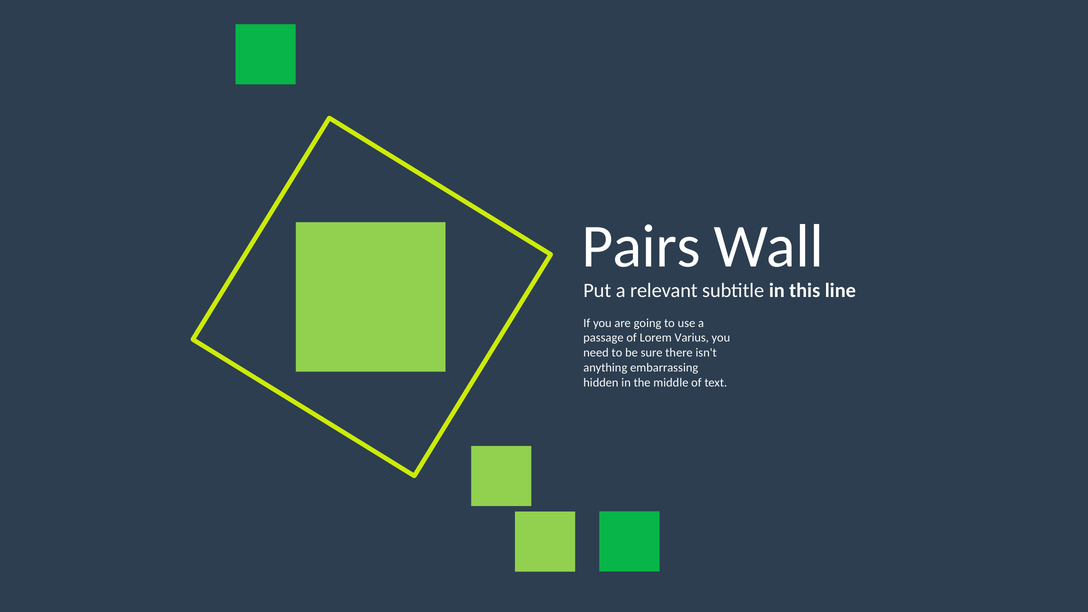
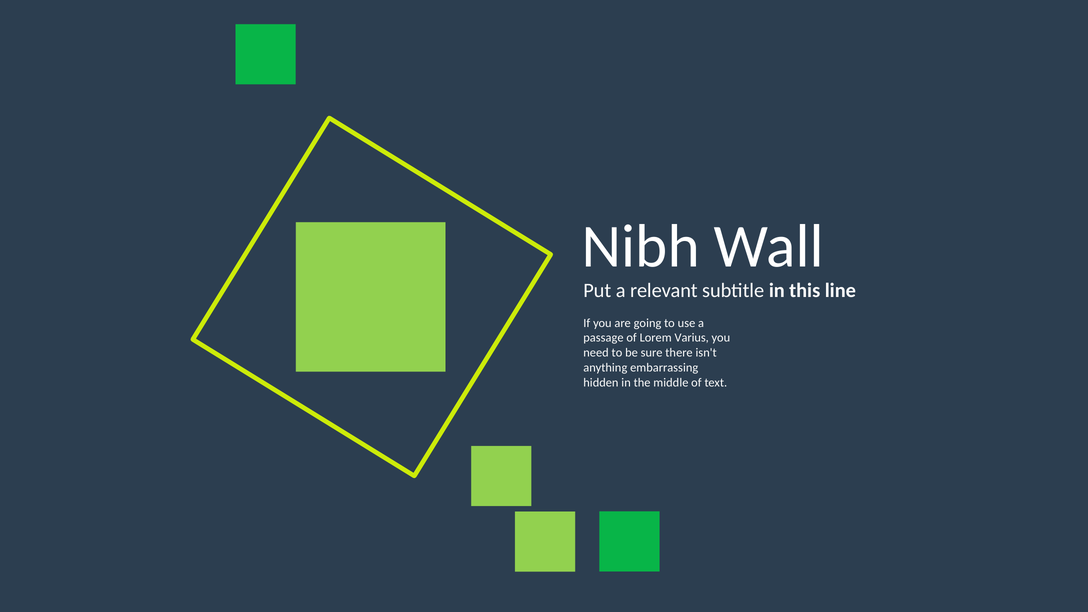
Pairs: Pairs -> Nibh (641, 247)
